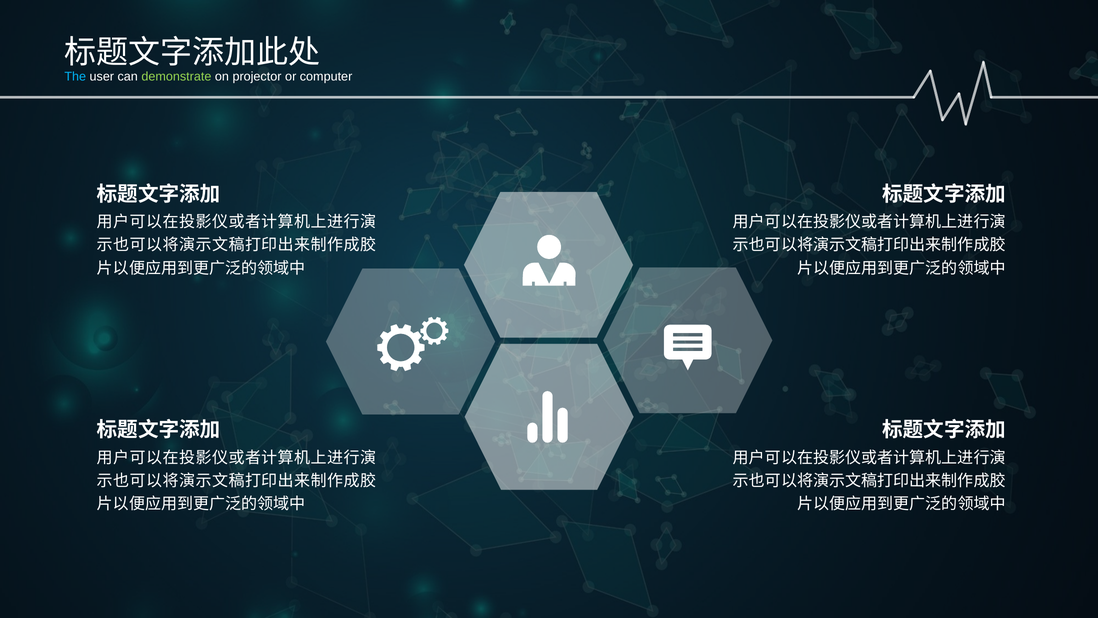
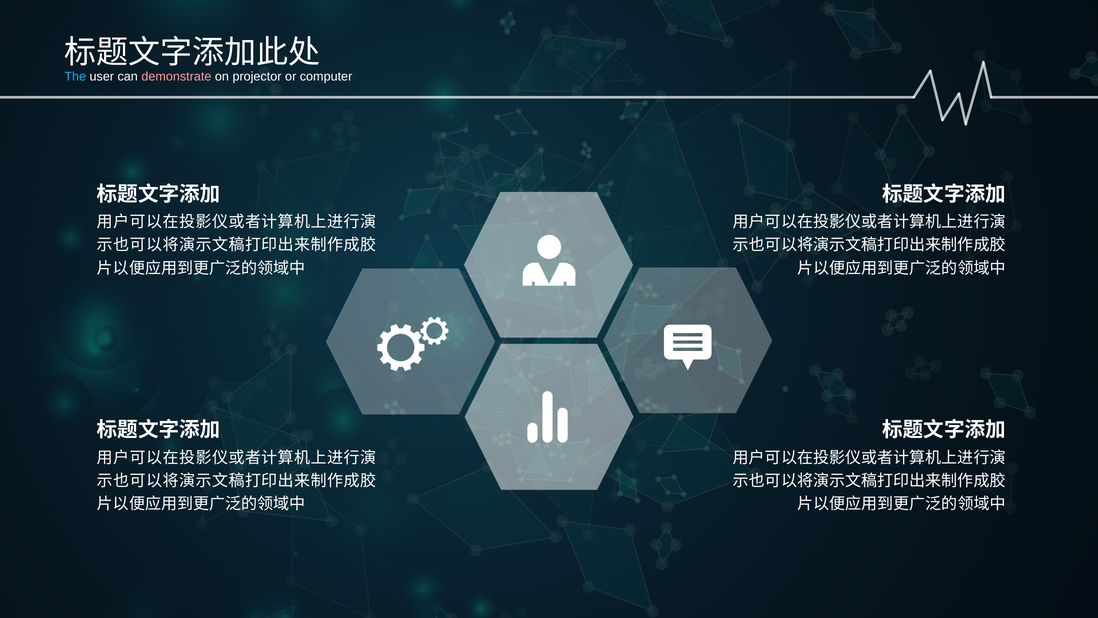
demonstrate colour: light green -> pink (176, 77)
